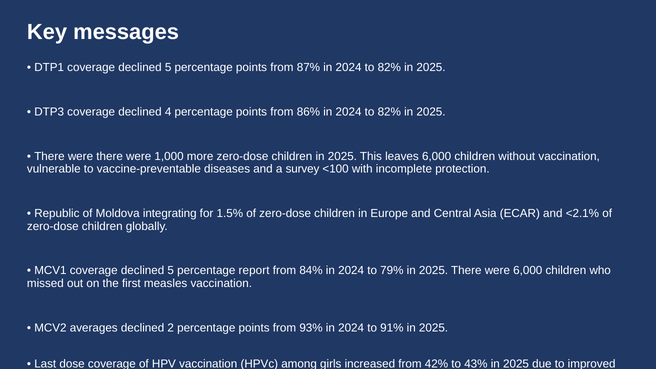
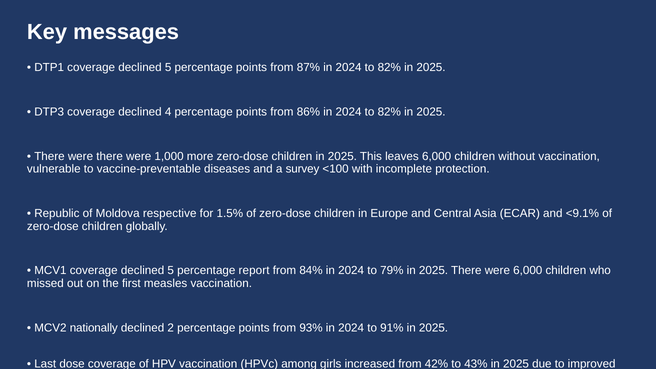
integrating: integrating -> respective (170, 214)
<2.1%: <2.1% -> <9.1% (582, 214)
averages: averages -> nationally (94, 328)
